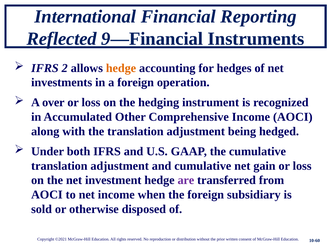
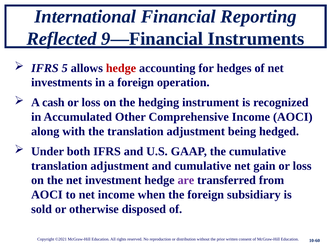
2: 2 -> 5 (65, 68)
hedge colour: orange -> red (121, 68)
over: over -> cash (53, 103)
